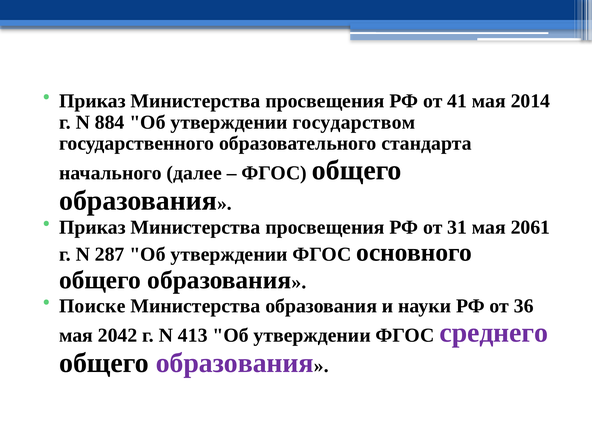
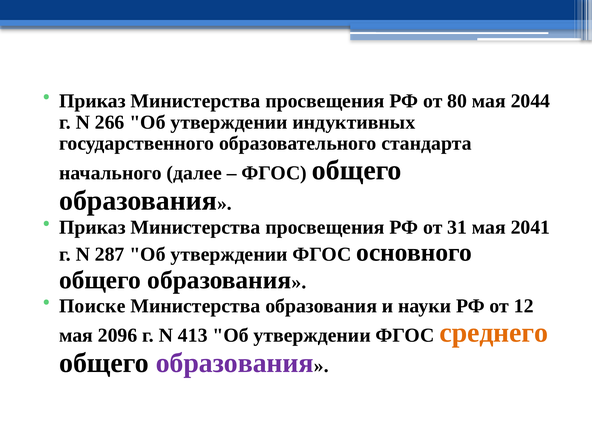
41: 41 -> 80 (457, 101)
2014: 2014 -> 2044 (530, 101)
884: 884 -> 266 (110, 122)
государством: государством -> индуктивных (354, 122)
2061: 2061 -> 2041 (530, 227)
36: 36 -> 12 (524, 306)
2042: 2042 -> 2096 (118, 335)
среднего colour: purple -> orange (494, 333)
